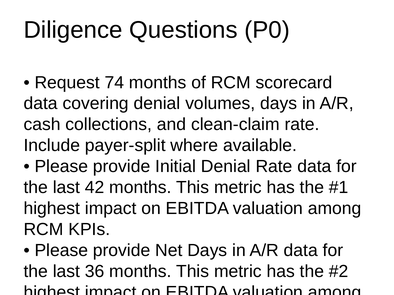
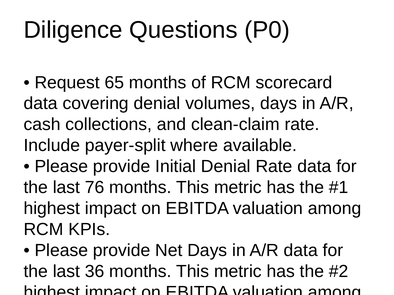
74: 74 -> 65 (114, 83)
42: 42 -> 76 (95, 188)
